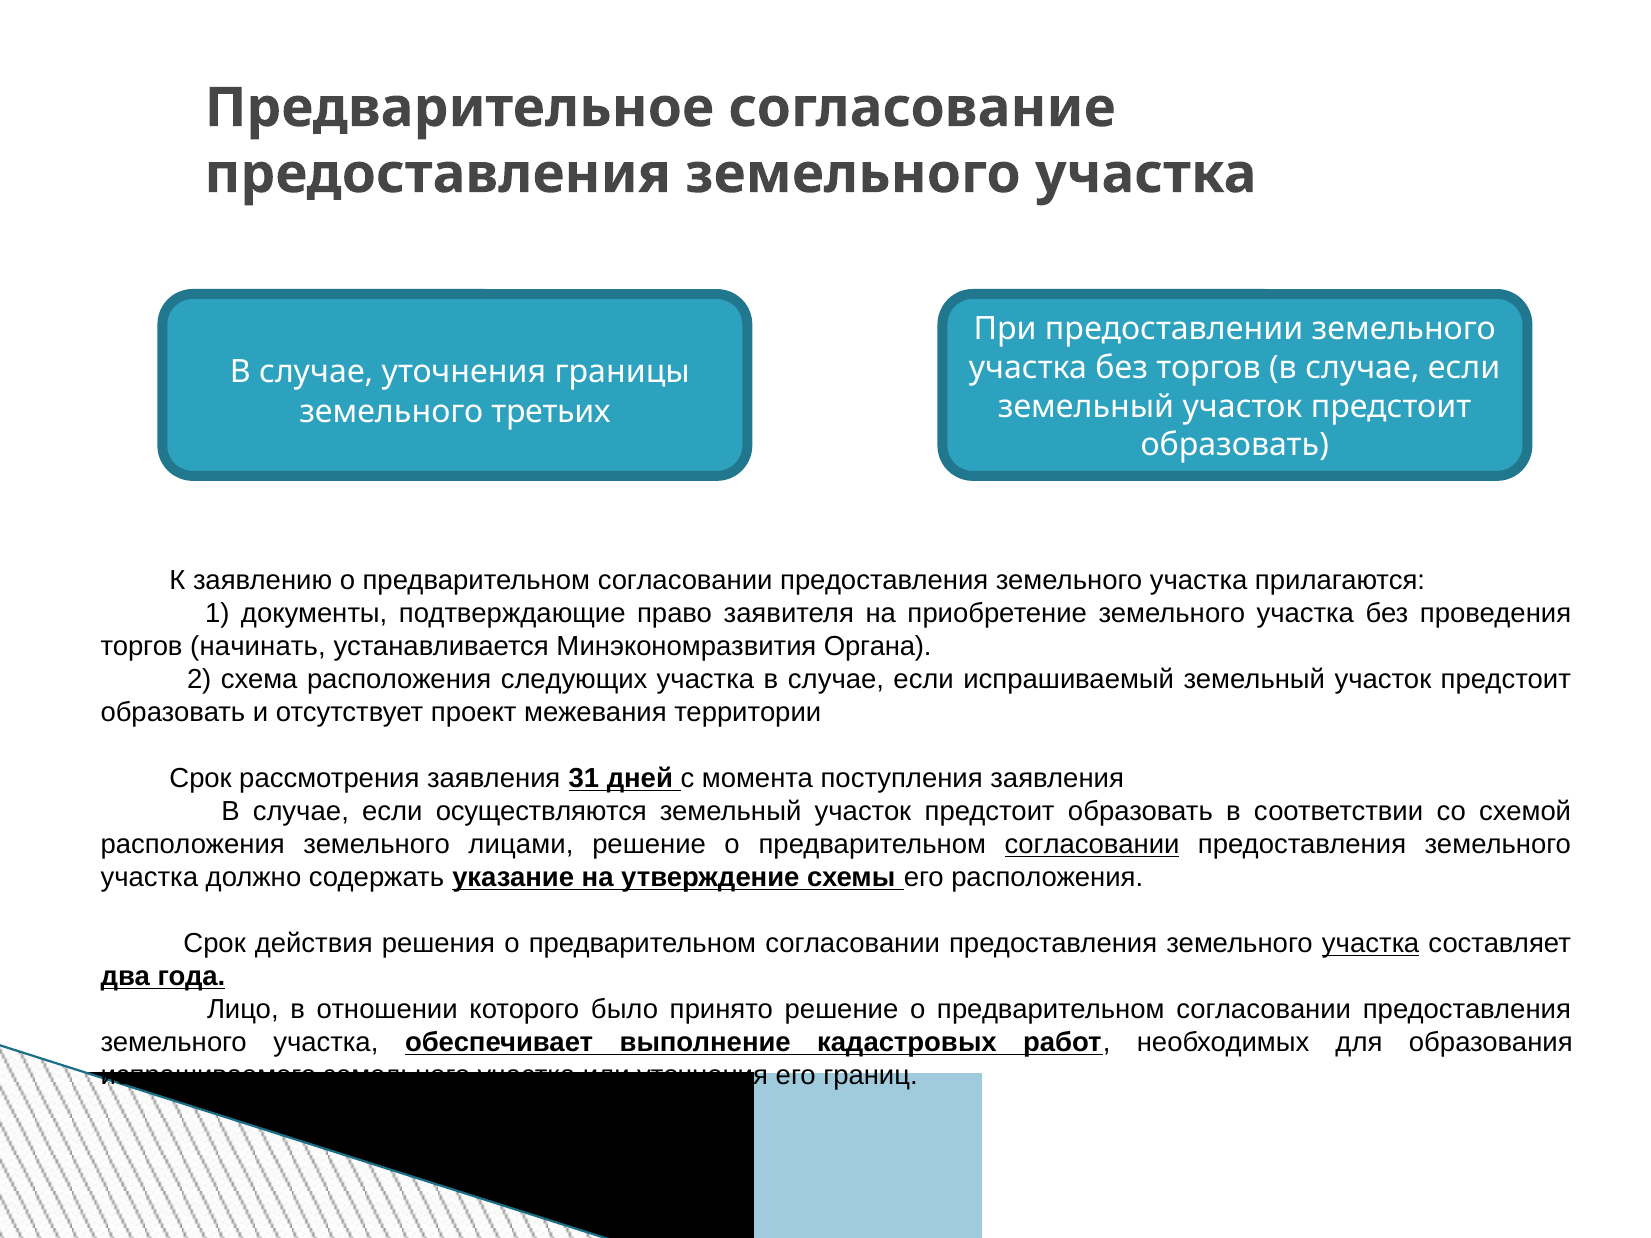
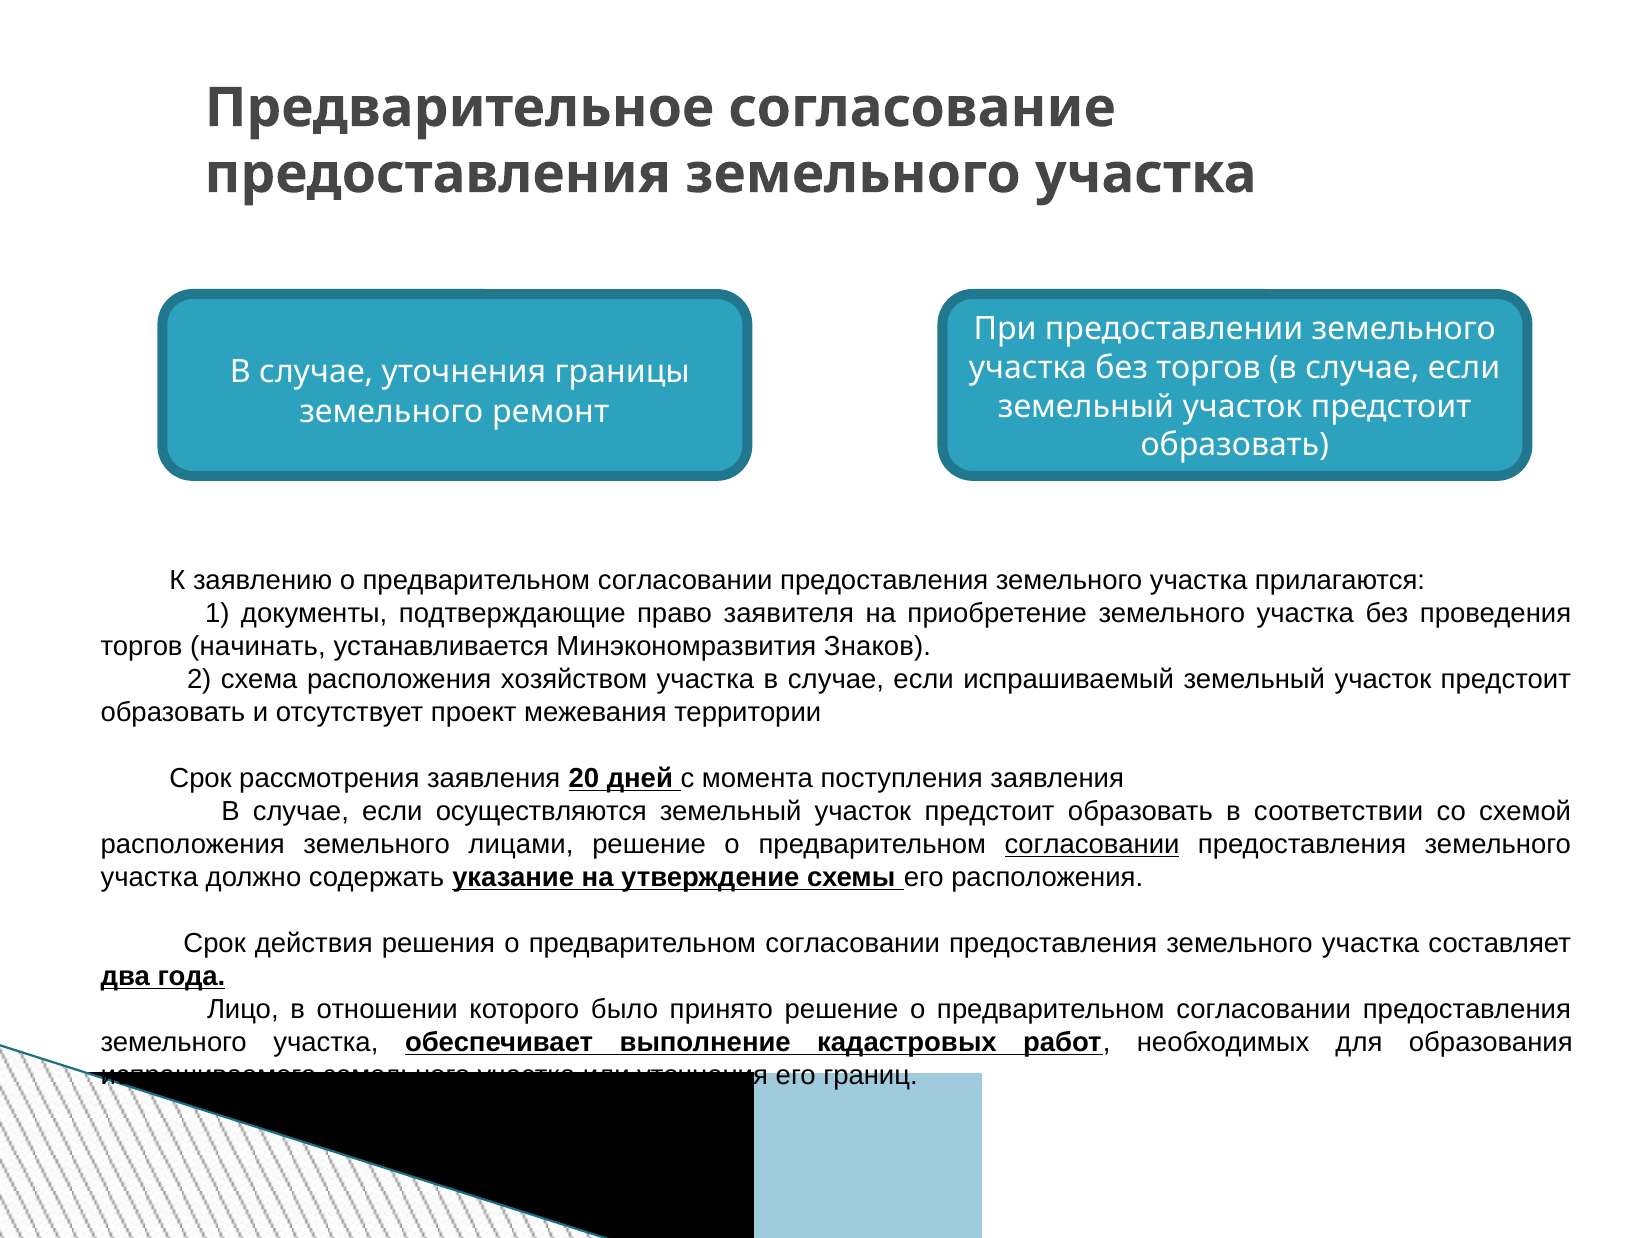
третьих: третьих -> ремонт (551, 412)
Органа: Органа -> Знаков (878, 647)
следующих: следующих -> хозяйством (574, 680)
31: 31 -> 20 (584, 779)
участка underline: present -> none (1371, 944)
